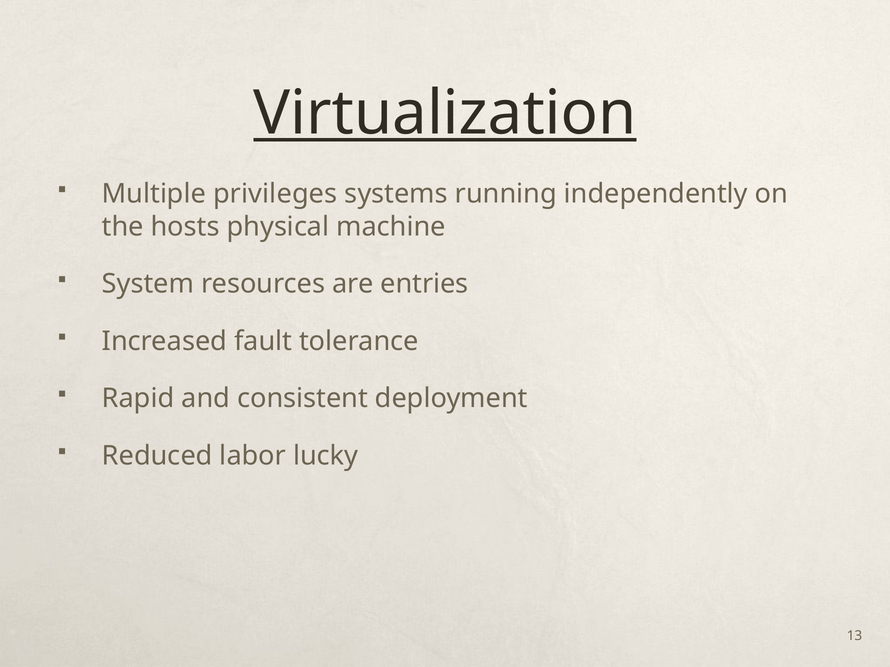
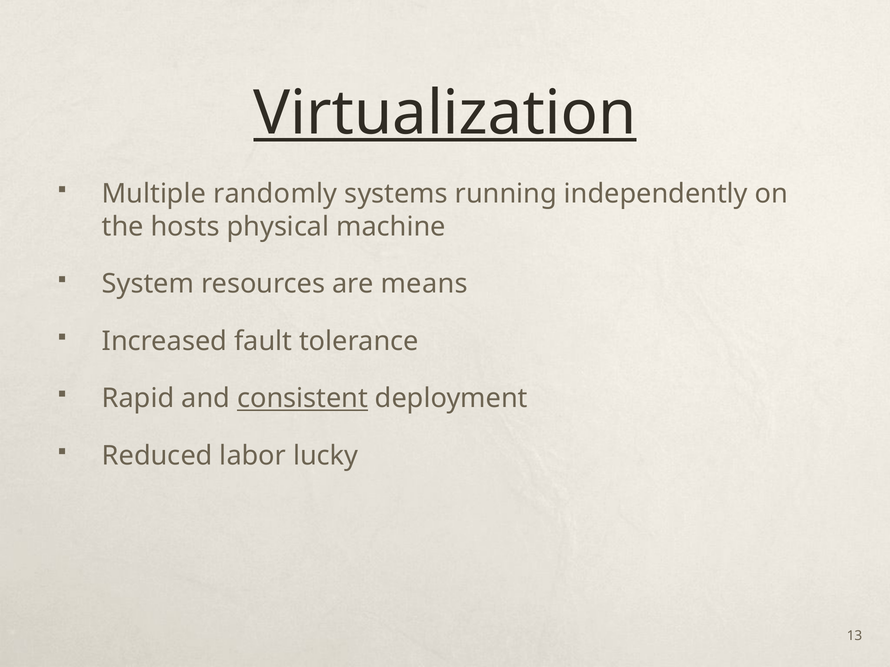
privileges: privileges -> randomly (275, 194)
entries: entries -> means (424, 284)
consistent underline: none -> present (303, 399)
